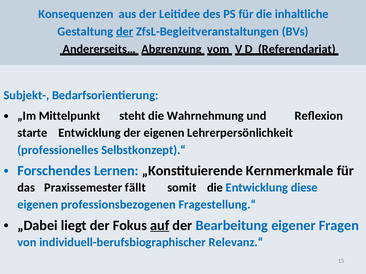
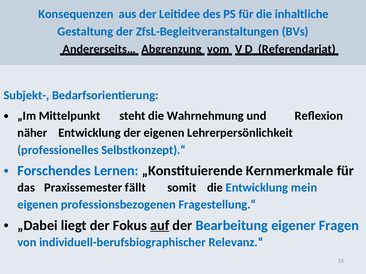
der underline: present -> none (125, 31)
starte: starte -> näher (32, 133)
diese: diese -> mein (304, 188)
